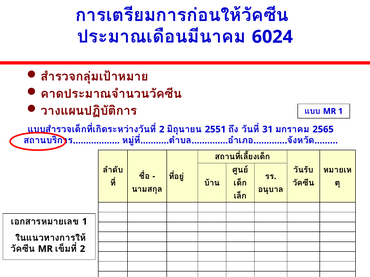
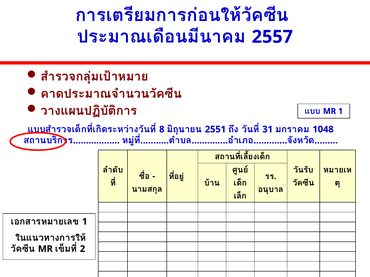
6024: 6024 -> 2557 (272, 37)
2: 2 -> 8 (162, 130)
2565: 2565 -> 1048 (323, 130)
